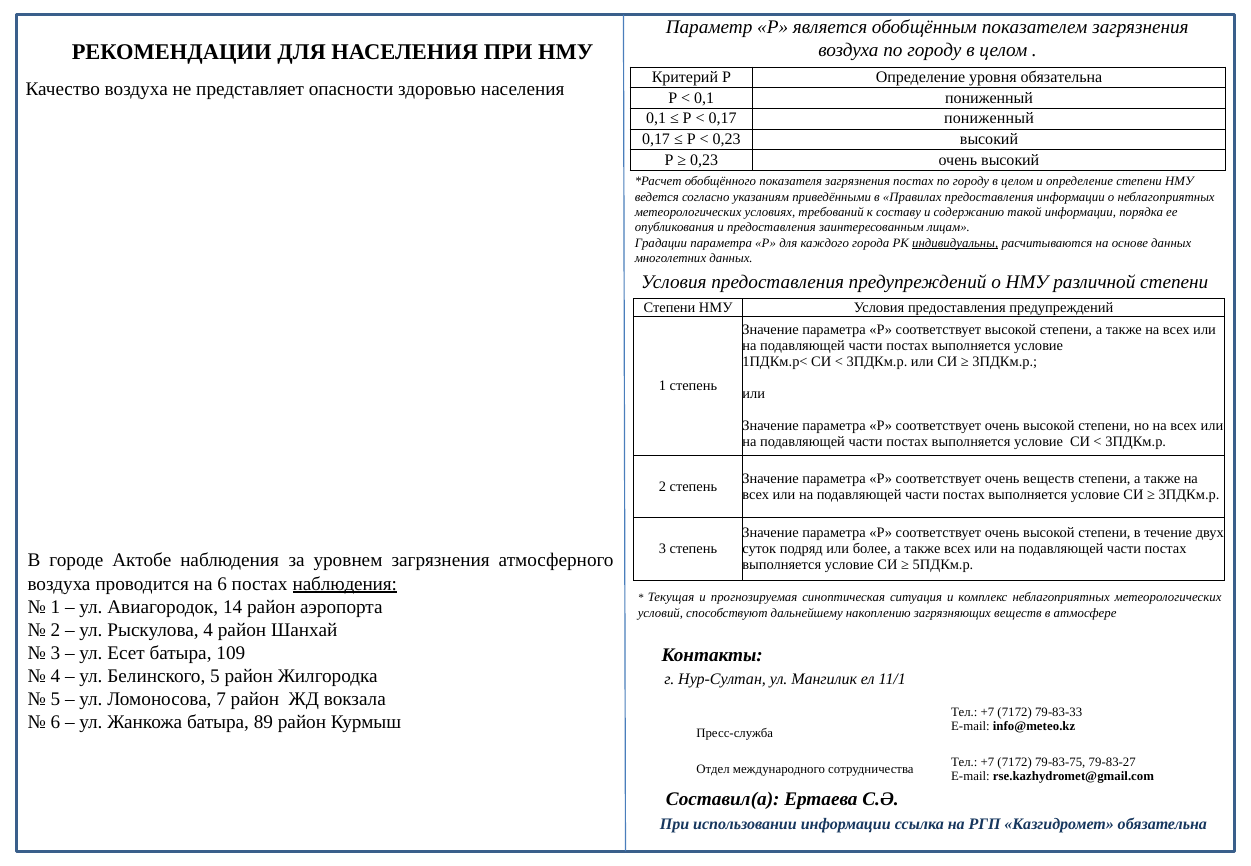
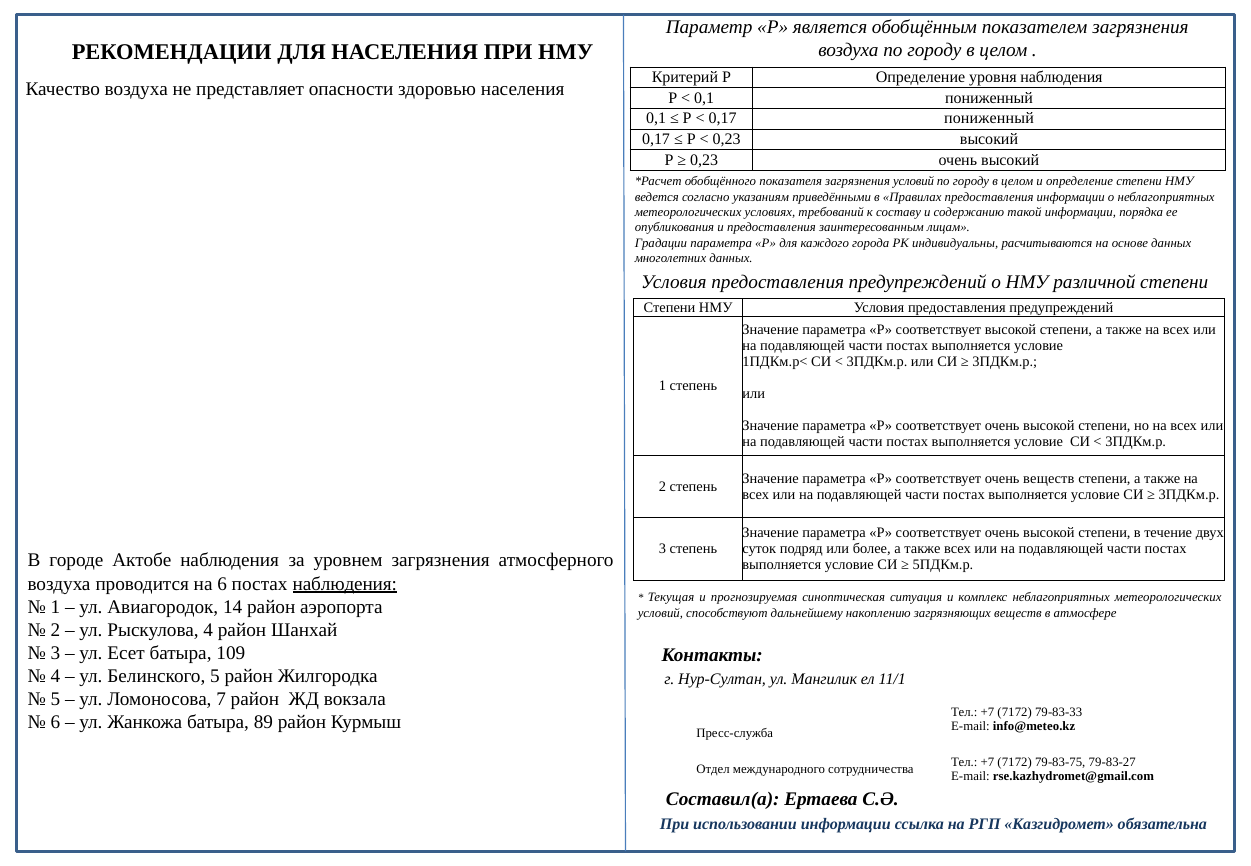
уровня обязательна: обязательна -> наблюдения (1061, 77)
загрязнения постах: постах -> условий (914, 181)
индивидуальны underline: present -> none (955, 243)
